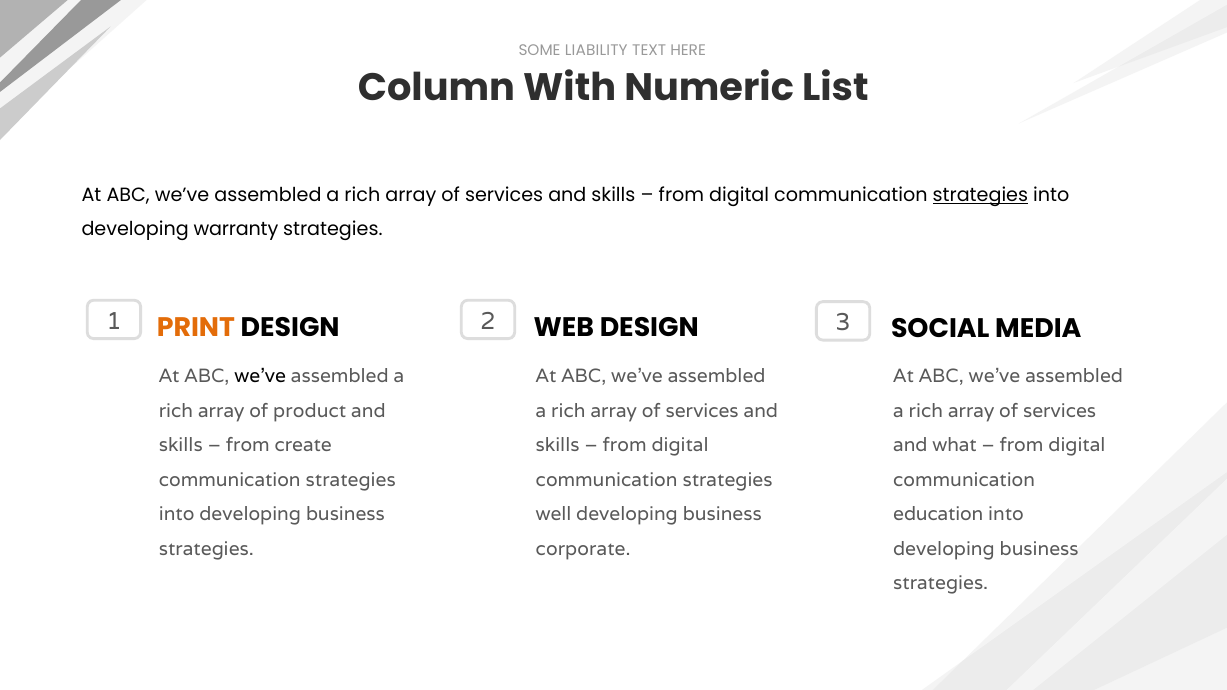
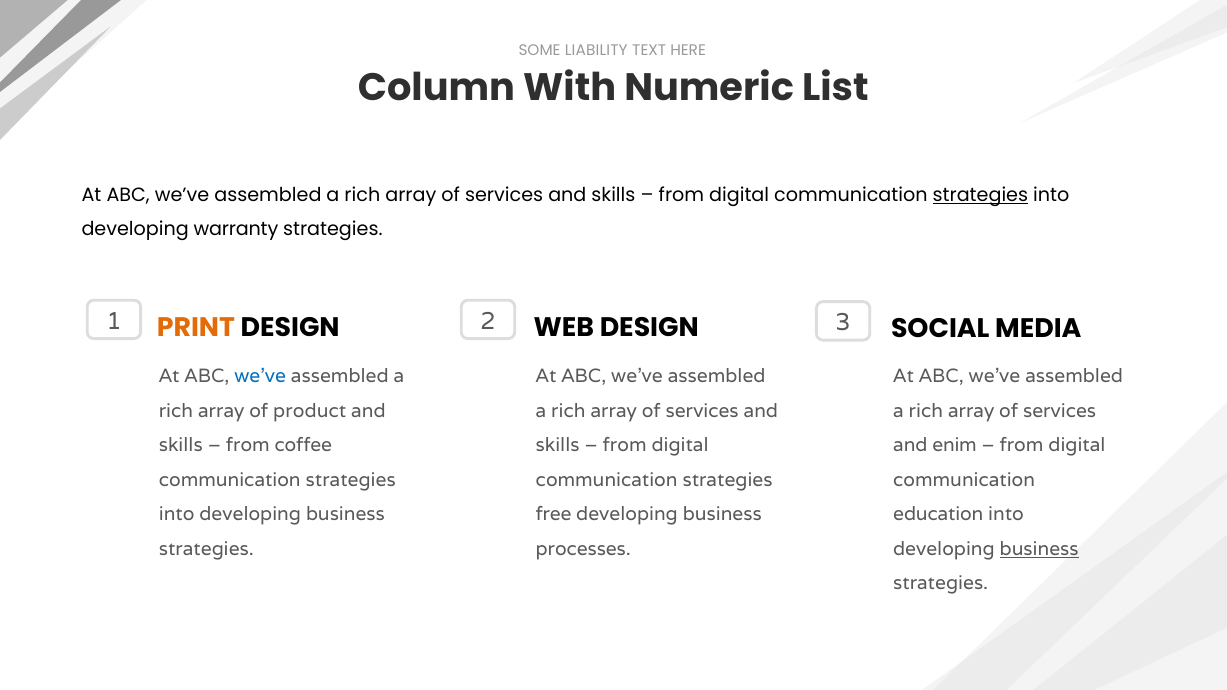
we’ve colour: black -> blue (260, 377)
create: create -> coffee (303, 446)
what: what -> enim (955, 446)
well: well -> free (554, 514)
corporate: corporate -> processes (583, 549)
business underline: none -> present (1039, 549)
